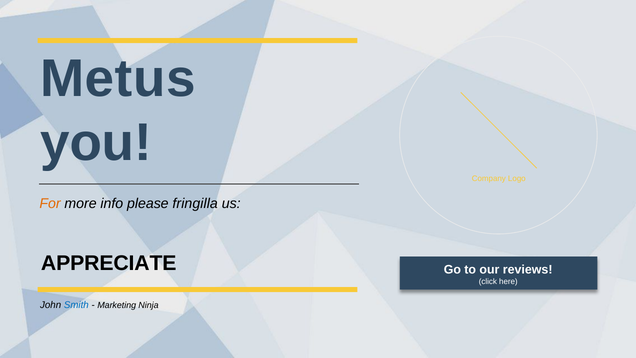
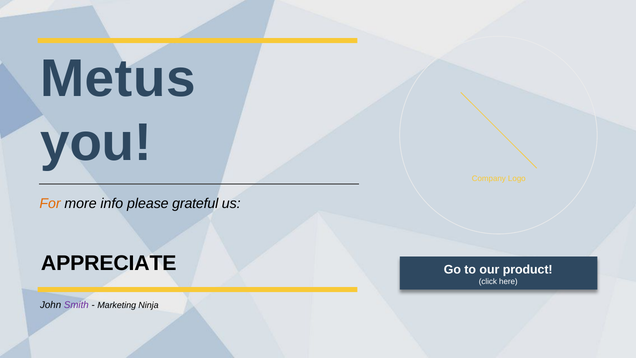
fringilla: fringilla -> grateful (195, 203)
reviews: reviews -> product (528, 269)
Smith colour: blue -> purple (76, 305)
